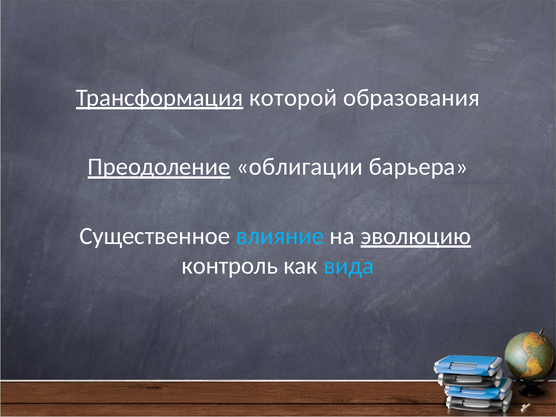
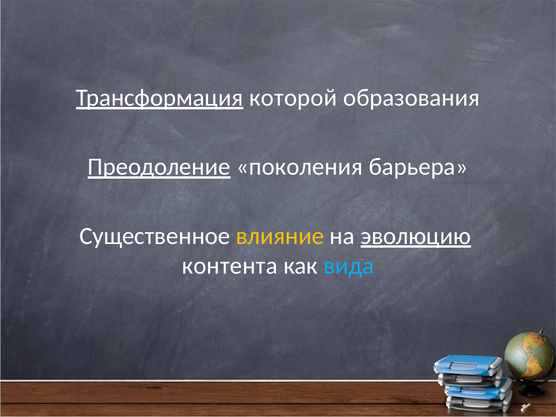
облигации: облигации -> поколения (300, 167)
влияние colour: light blue -> yellow (280, 236)
контроль: контроль -> контента (230, 266)
